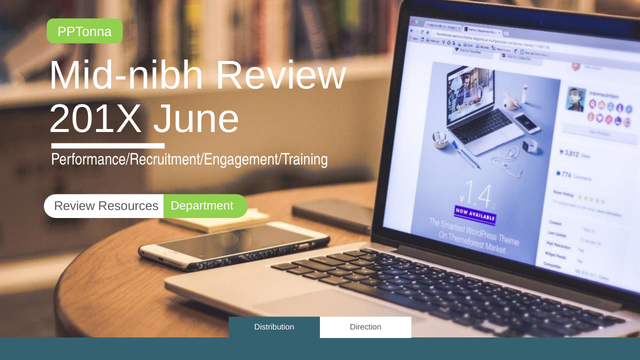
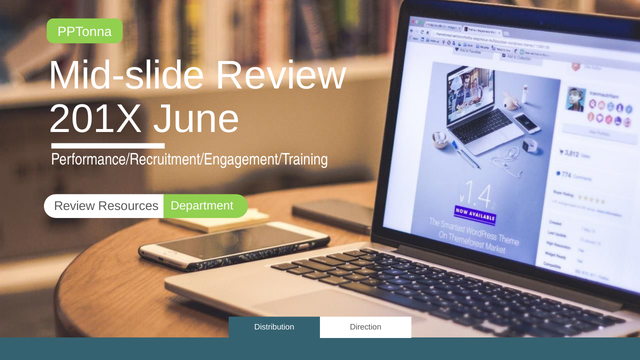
Mid-nibh: Mid-nibh -> Mid-slide (127, 76)
